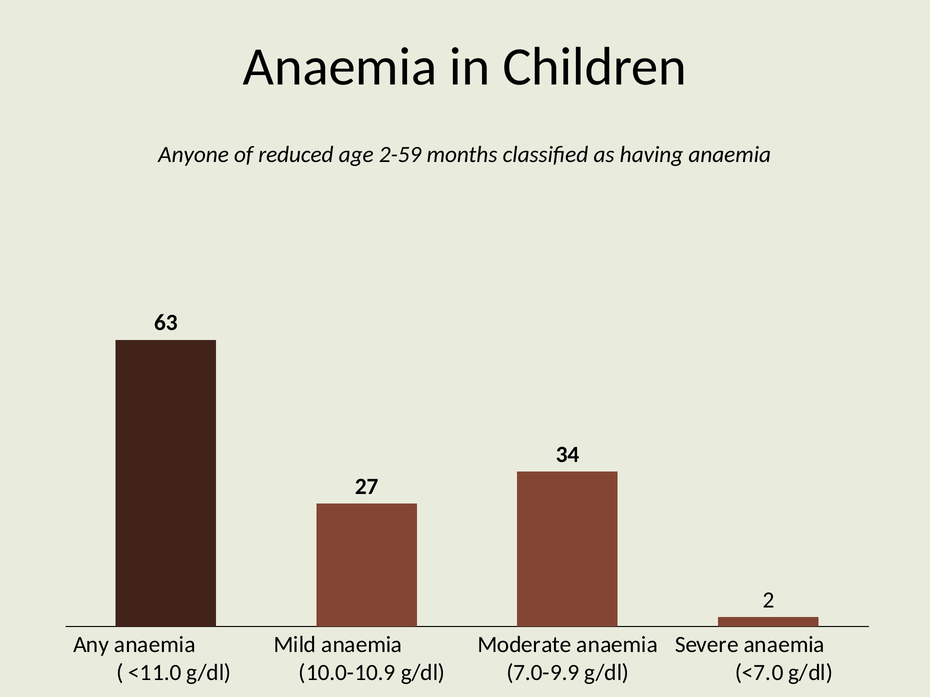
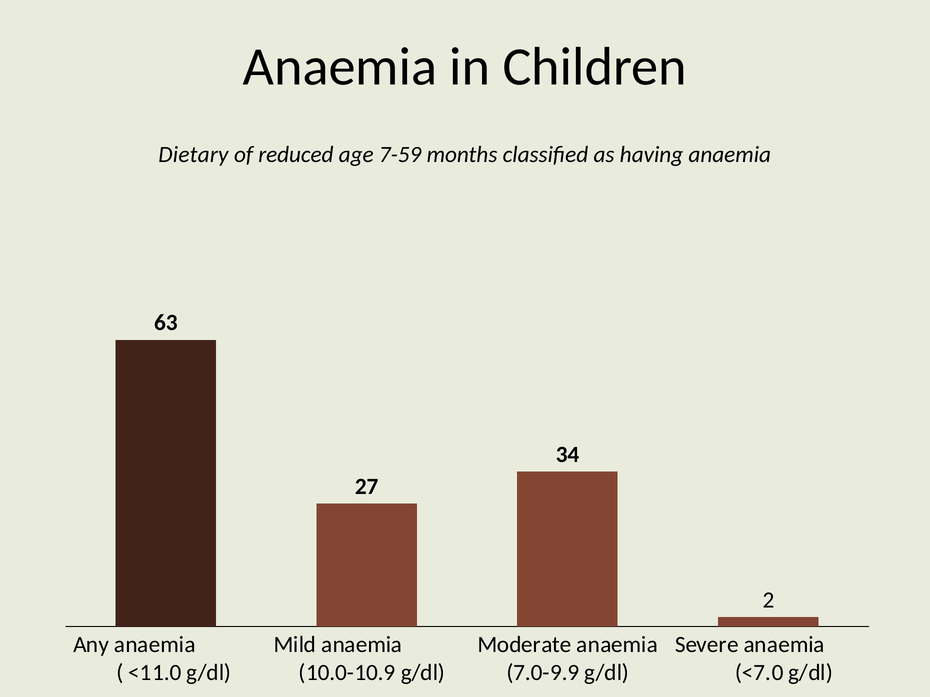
Anyone: Anyone -> Dietary (193, 155)
2-59: 2-59 -> 7-59 (400, 155)
